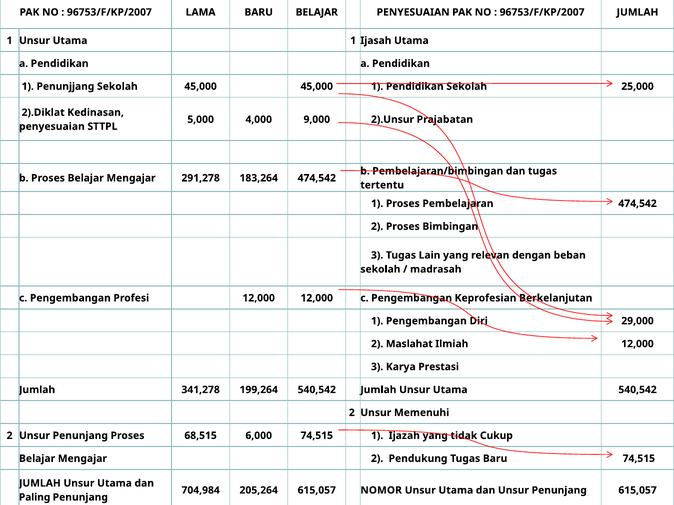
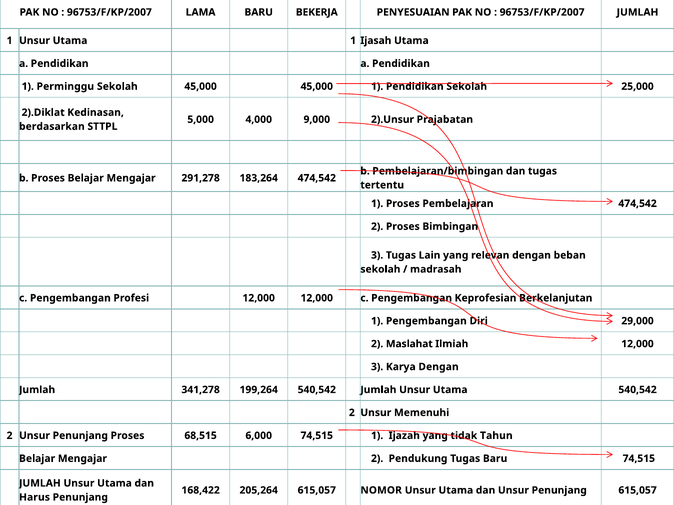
BARU BELAJAR: BELAJAR -> BEKERJA (317, 12)
Penunjjang: Penunjjang -> Perminggu (65, 87)
penyesuaian: penyesuaian -> berdasarkan (52, 127)
Karya Prestasi: Prestasi -> Dengan (439, 367)
Cukup: Cukup -> Tahun (496, 436)
704,984: 704,984 -> 168,422 (201, 491)
Paling: Paling -> Harus (34, 498)
